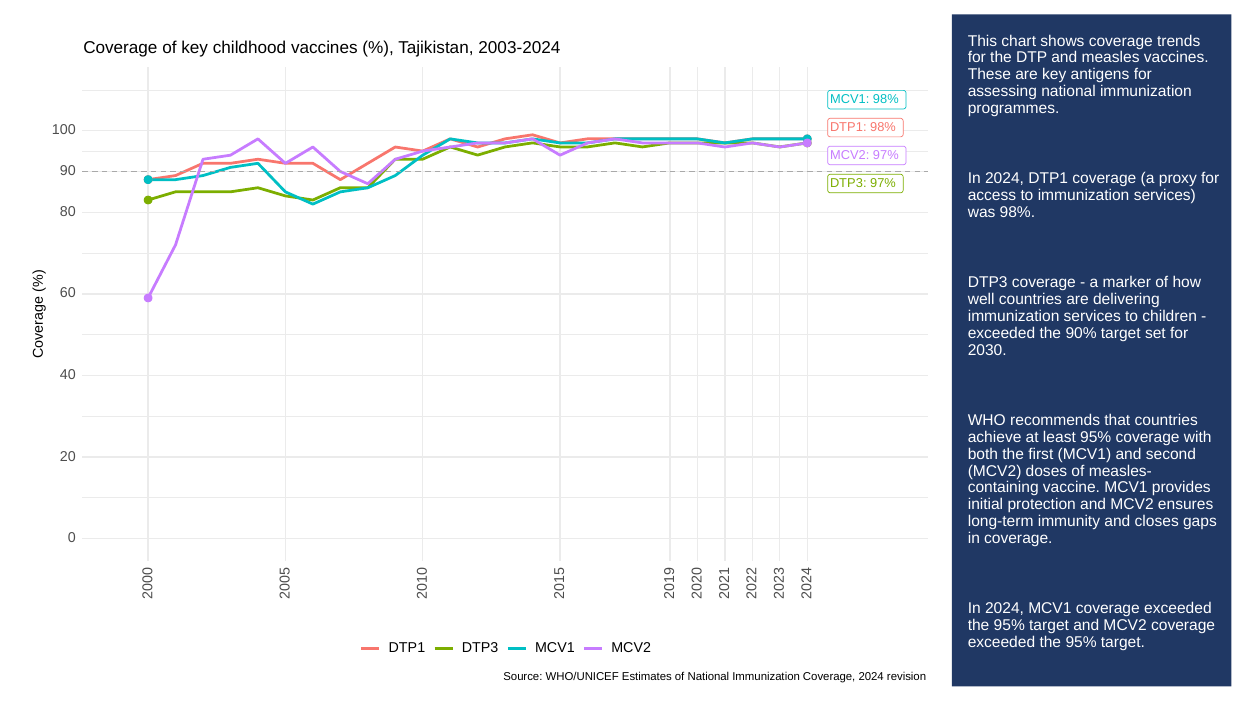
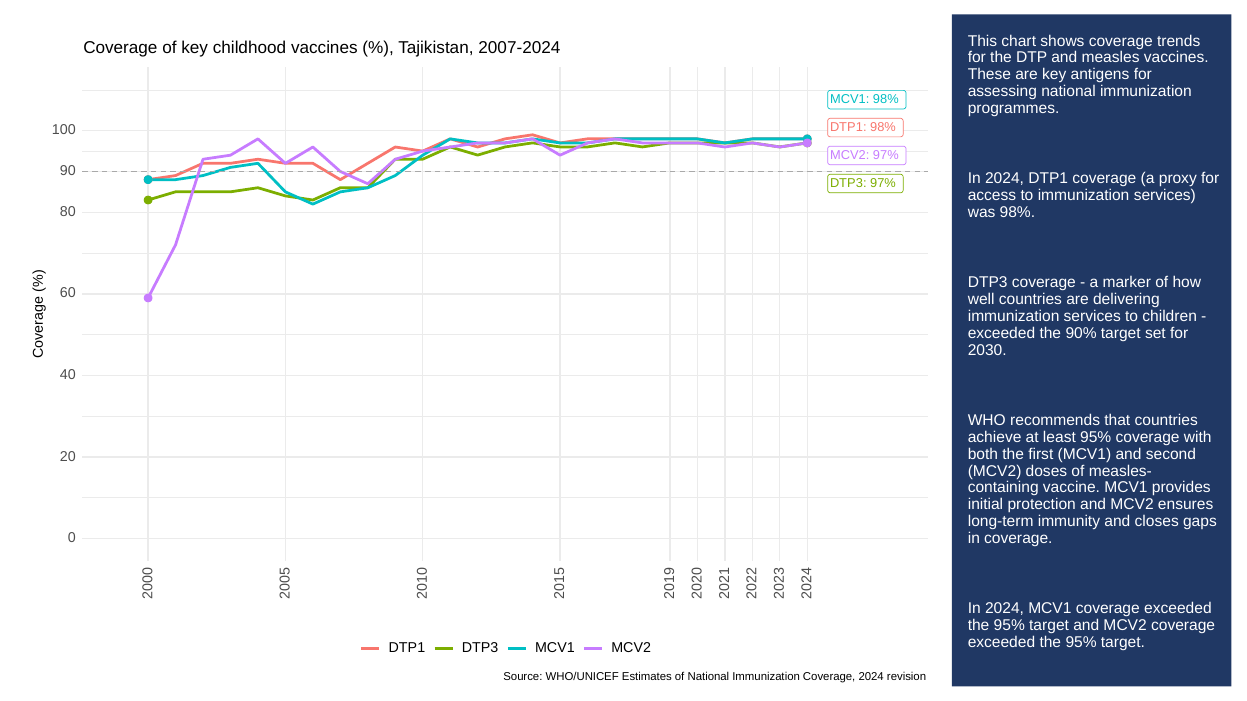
2003-2024: 2003-2024 -> 2007-2024 (519, 48)
